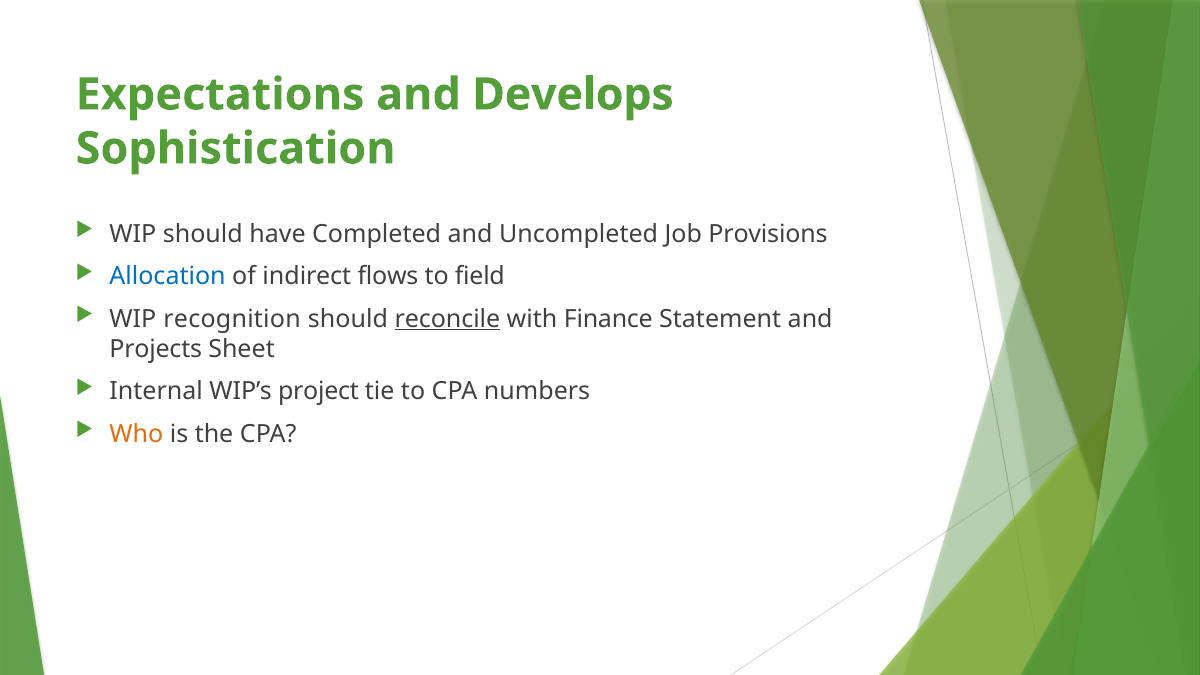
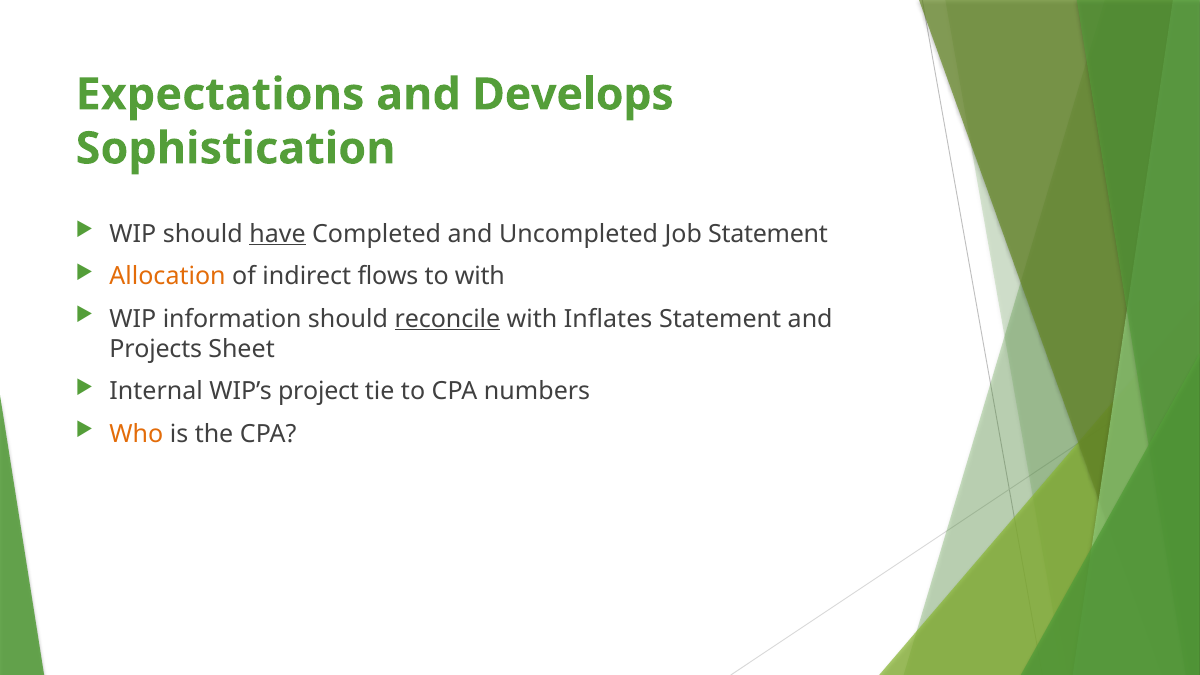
have underline: none -> present (277, 234)
Job Provisions: Provisions -> Statement (768, 234)
Allocation colour: blue -> orange (168, 276)
to field: field -> with (480, 276)
recognition: recognition -> information (232, 319)
Finance: Finance -> Inflates (608, 319)
